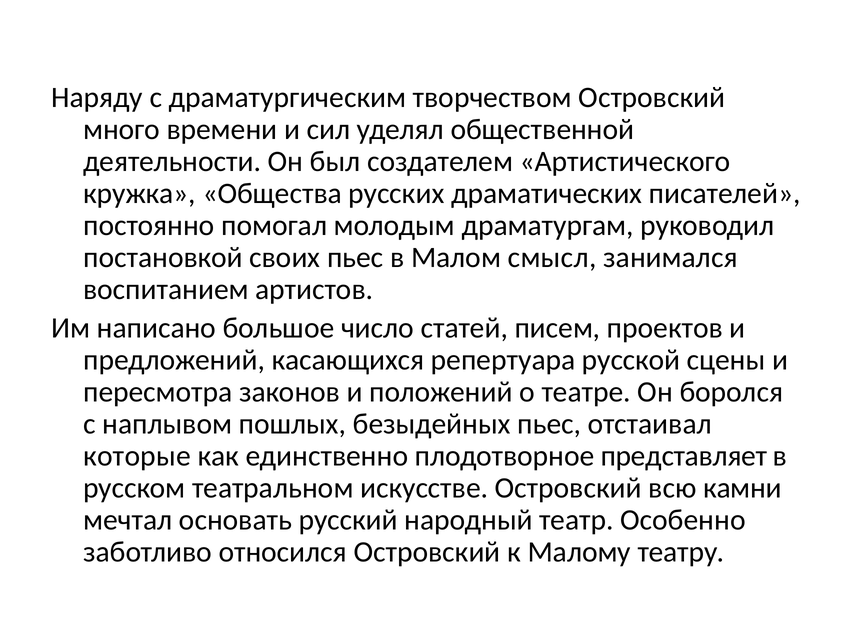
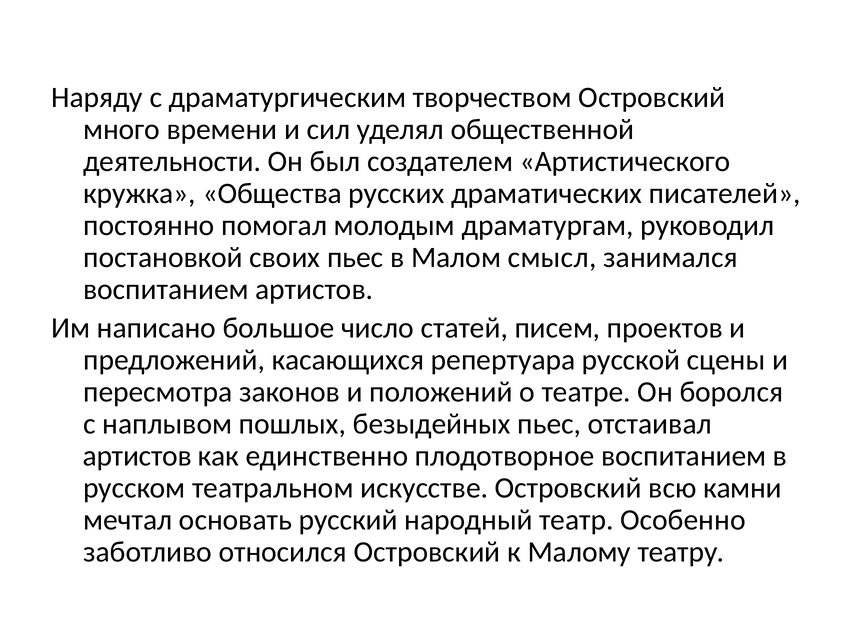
которые: которые -> артистов (137, 456)
плодотворное представляет: представляет -> воспитанием (684, 456)
